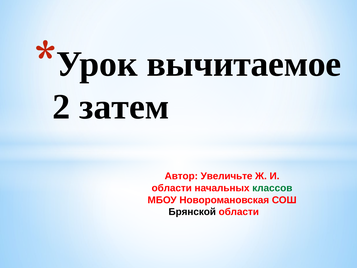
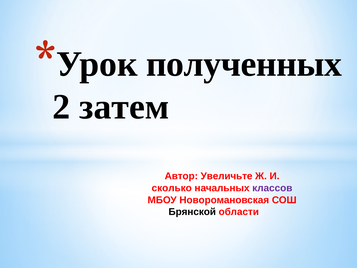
вычитаемое: вычитаемое -> полученных (244, 64)
области: области -> сколько (172, 188)
классов colour: green -> purple (272, 188)
